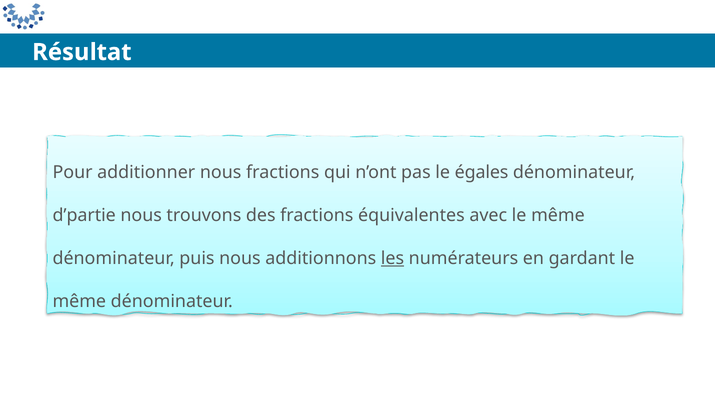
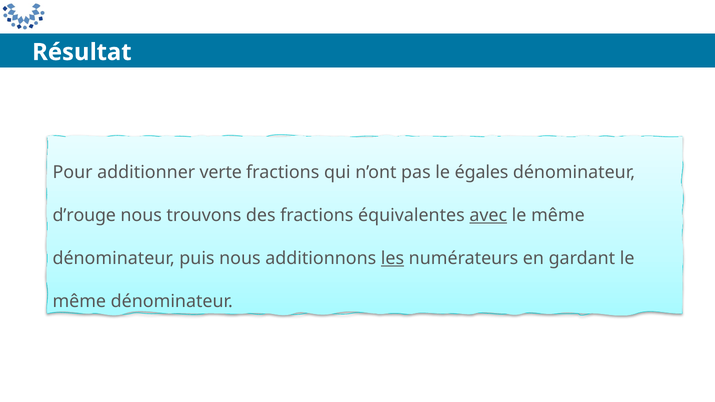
additionner nous: nous -> verte (221, 173)
d’partie: d’partie -> d’rouge (84, 216)
avec underline: none -> present (488, 216)
